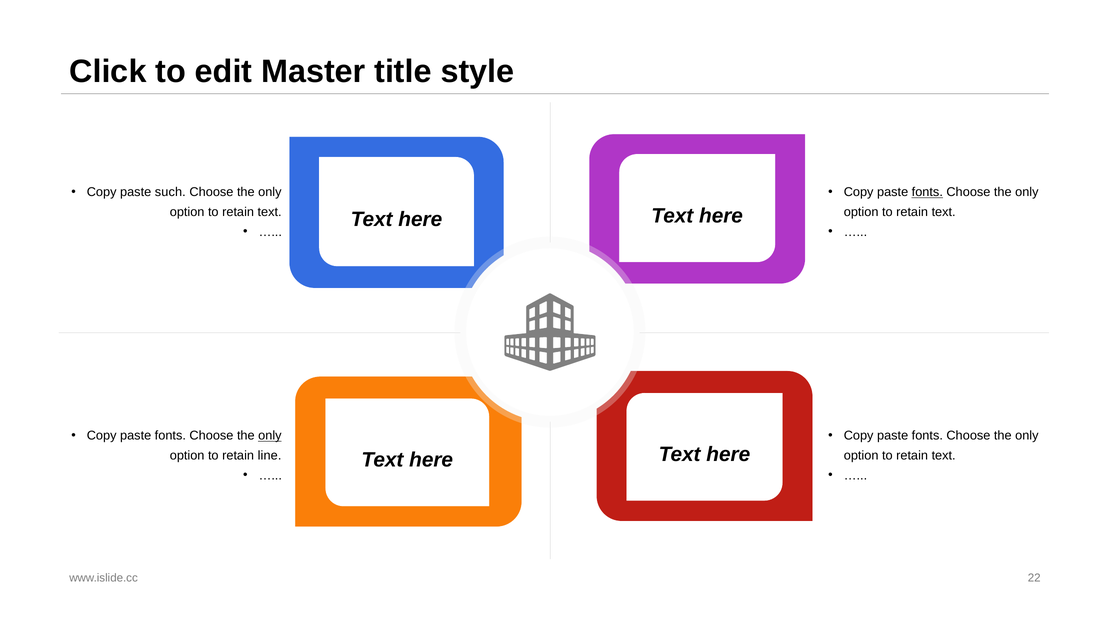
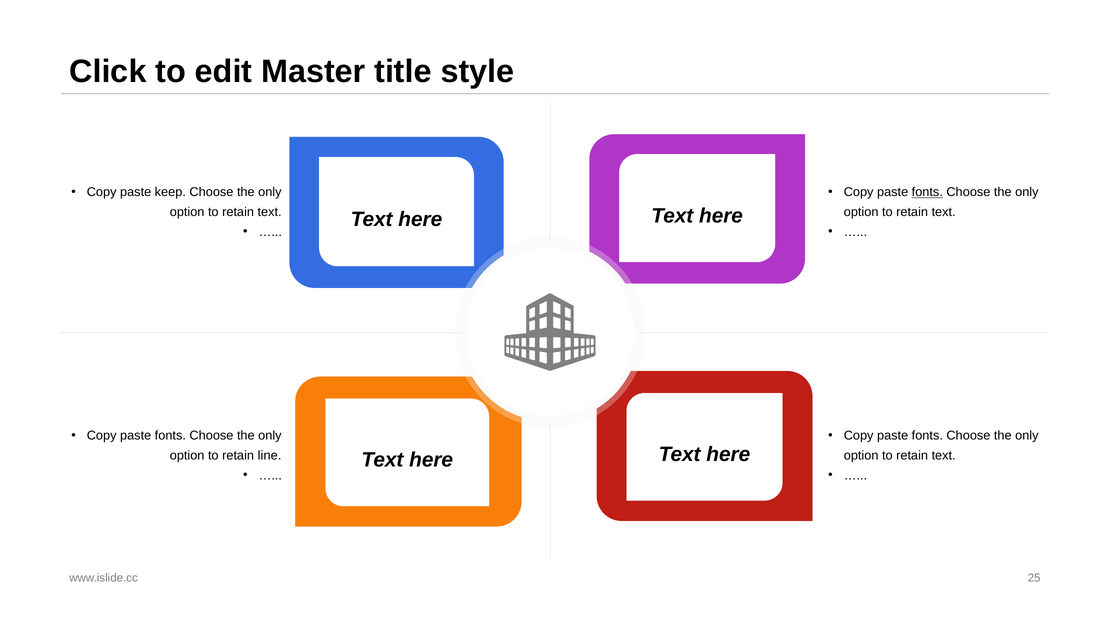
such: such -> keep (170, 192)
only underline: present -> none (270, 436)
22: 22 -> 25 (1034, 578)
